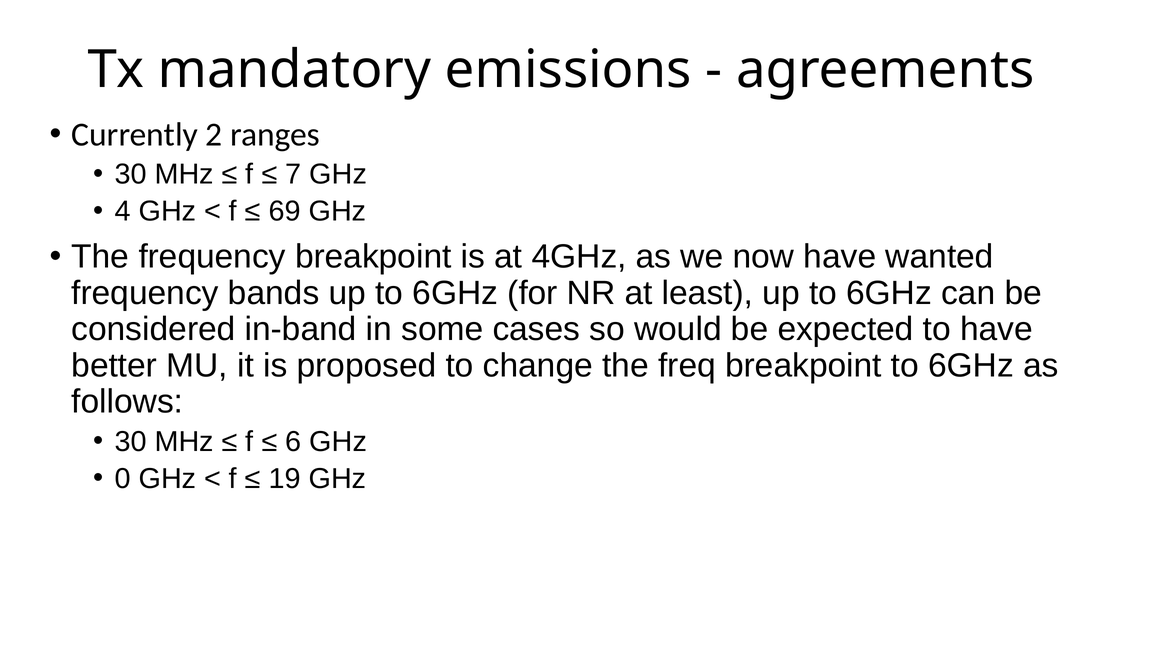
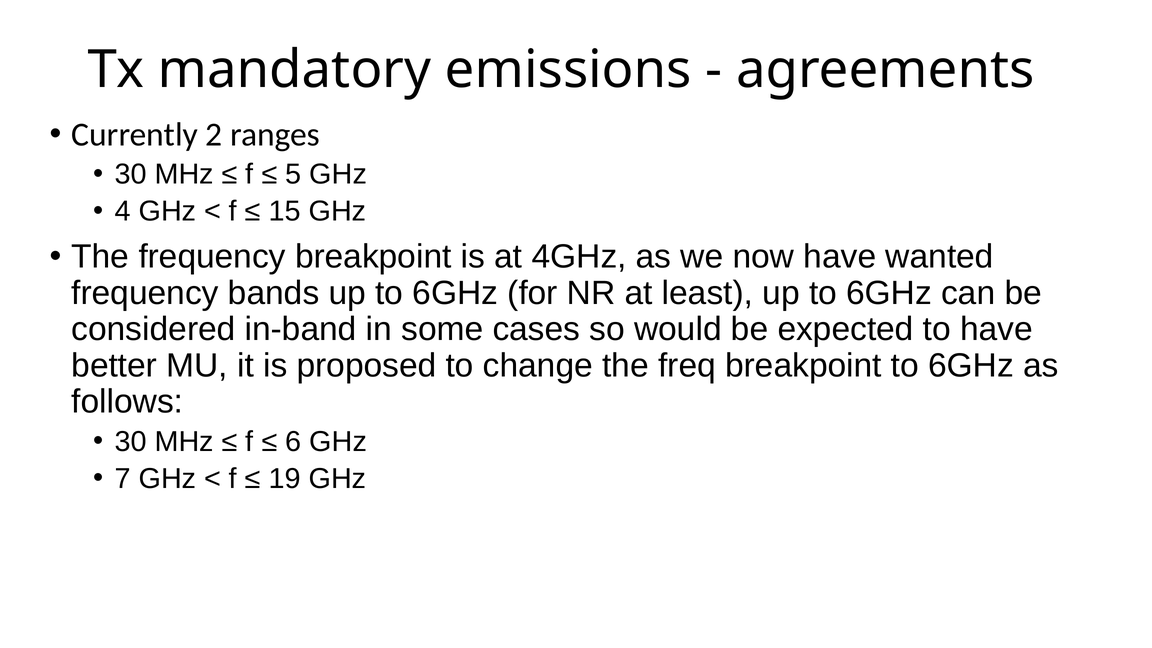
7: 7 -> 5 (293, 174)
69: 69 -> 15 (285, 211)
0: 0 -> 7 (123, 479)
